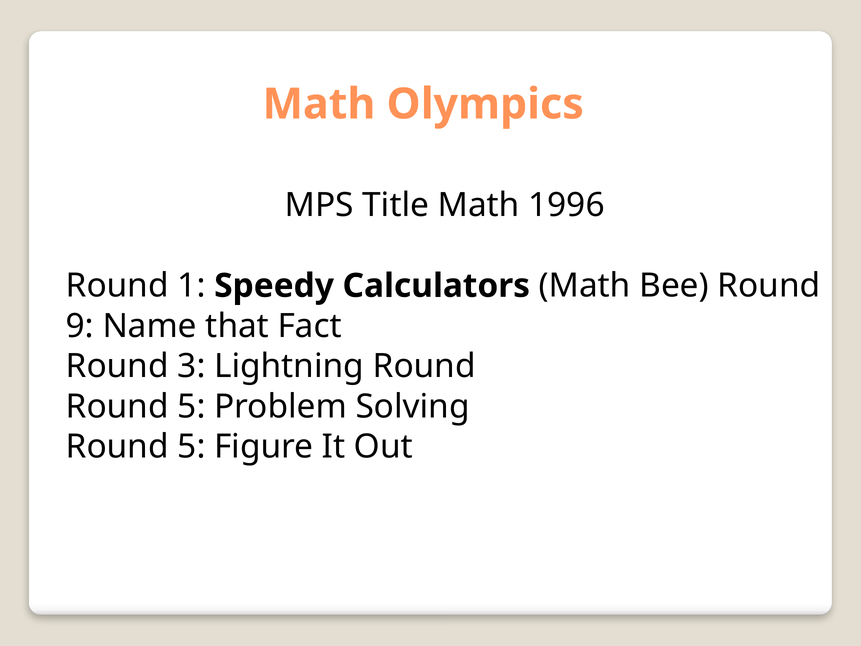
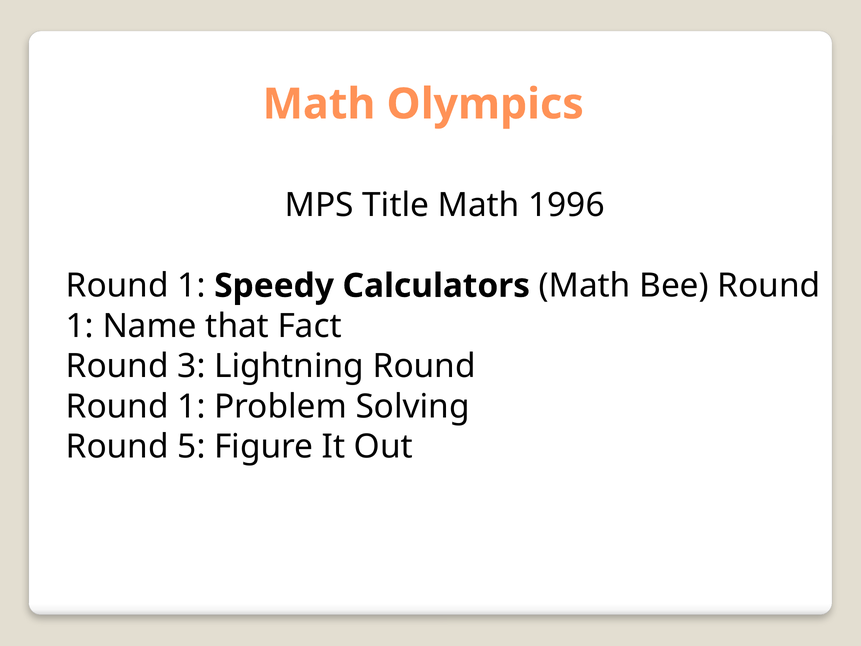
9: 9 -> 1 (80, 326)
5: 5 -> 1 (191, 406)
